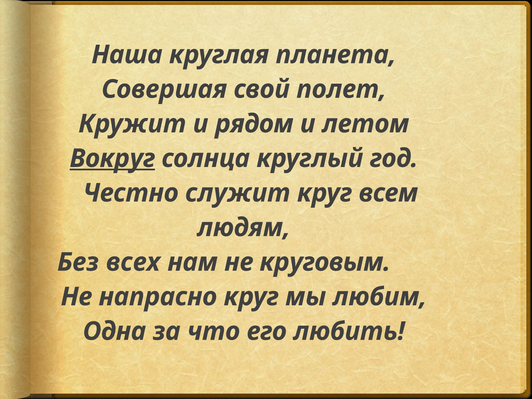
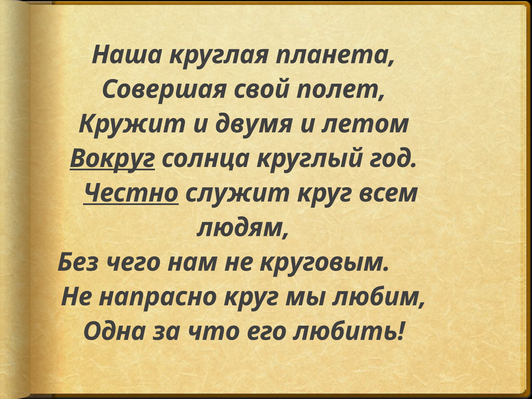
рядом: рядом -> двумя (254, 124)
Честно underline: none -> present (131, 193)
всех: всех -> чего (133, 262)
